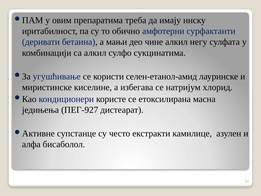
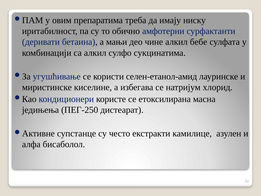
негу: негу -> бебе (199, 42)
ПЕГ-927: ПЕГ-927 -> ПЕГ-250 (80, 110)
